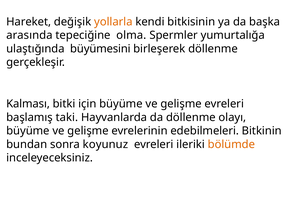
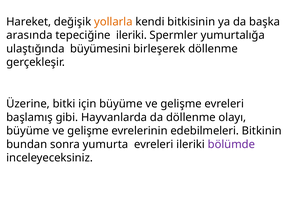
tepeciğine olma: olma -> ileriki (131, 35)
Kalması: Kalması -> Üzerine (28, 104)
taki: taki -> gibi (67, 117)
koyunuz: koyunuz -> yumurta (105, 144)
bölümde colour: orange -> purple (231, 144)
